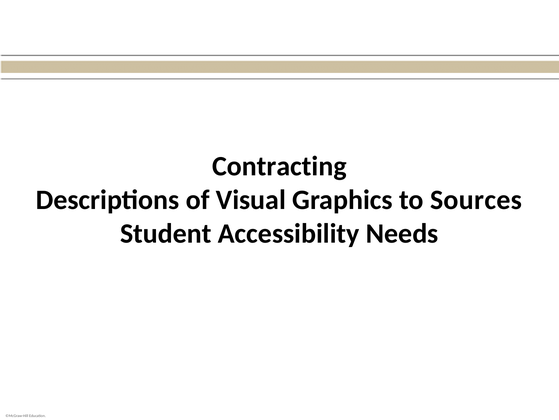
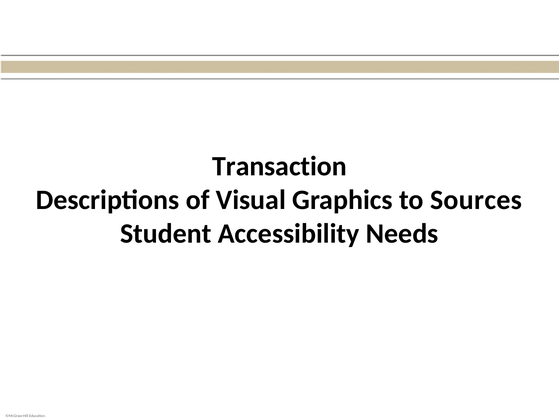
Contracting: Contracting -> Transaction (279, 166)
